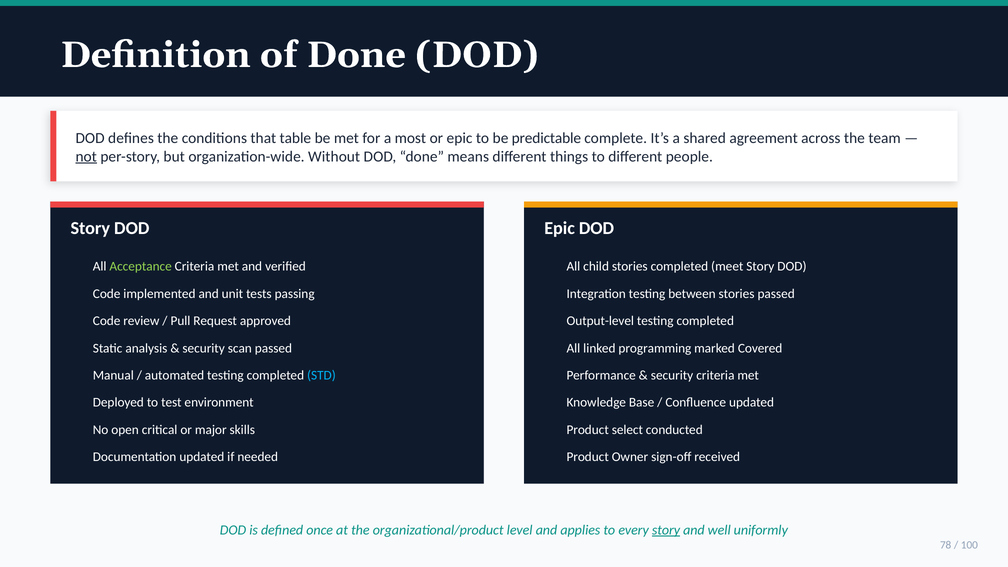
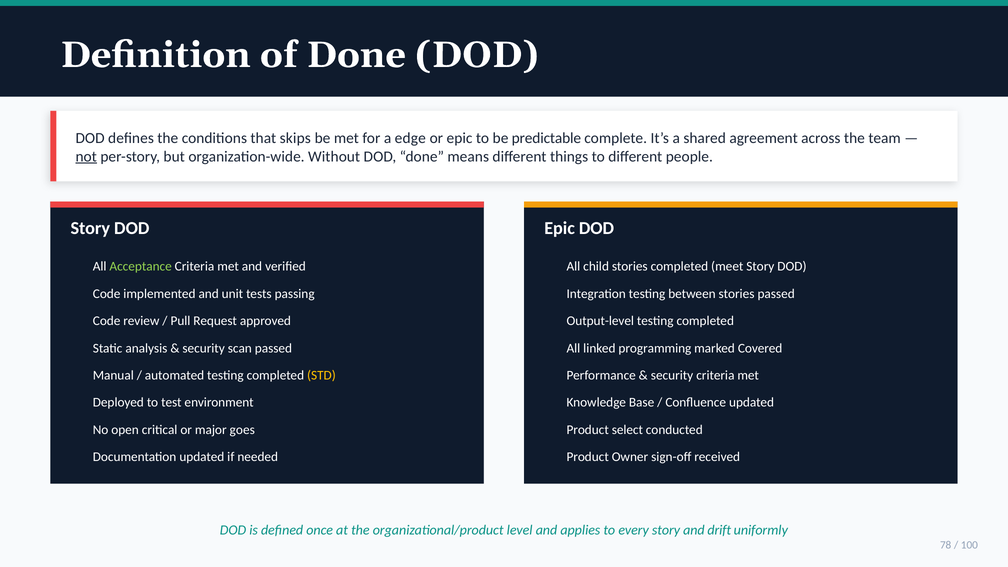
table: table -> skips (295, 138)
most: most -> edge (410, 138)
STD colour: light blue -> yellow (321, 375)
skills: skills -> goes (242, 430)
story underline: present -> none (666, 530)
well: well -> drift (719, 530)
